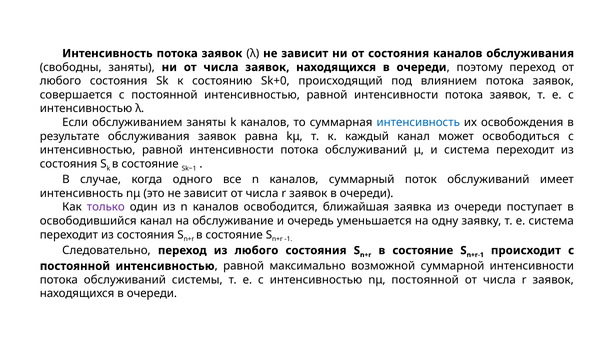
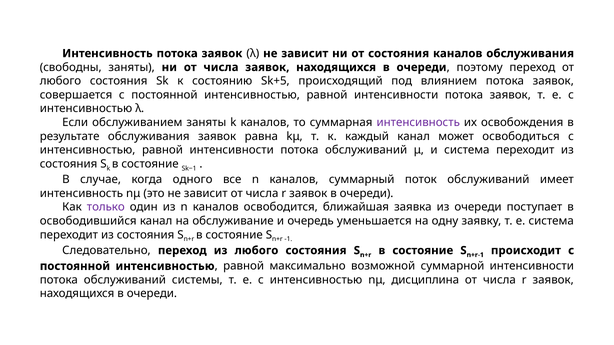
Sk+0: Sk+0 -> Sk+5 (275, 81)
интенсивность colour: blue -> purple (418, 123)
nμ постоянной: постоянной -> дисциплина (425, 280)
